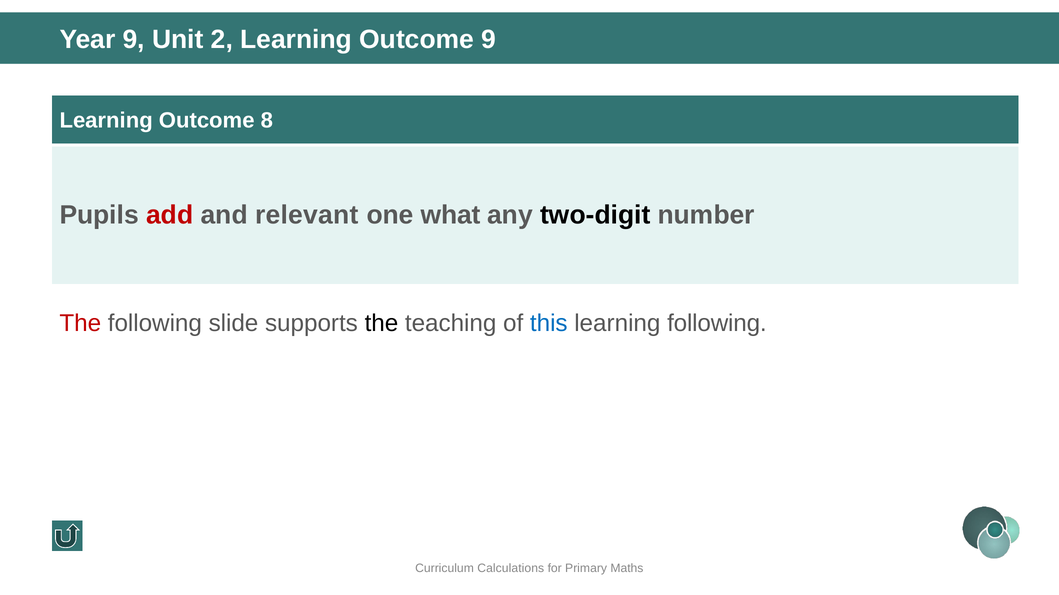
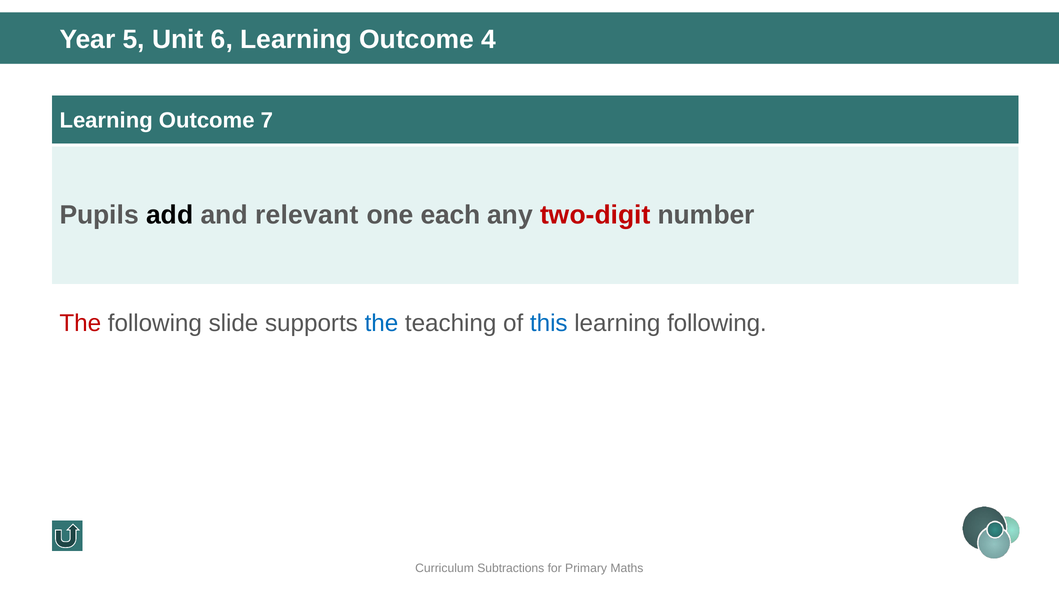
Year 9: 9 -> 5 (134, 39)
2: 2 -> 6 (222, 39)
Outcome 9: 9 -> 4 (489, 39)
8: 8 -> 7 (267, 121)
add colour: red -> black (170, 215)
what: what -> each (451, 215)
two-digit colour: black -> red (595, 215)
the colour: black -> blue (381, 324)
Calculations: Calculations -> Subtractions (511, 569)
